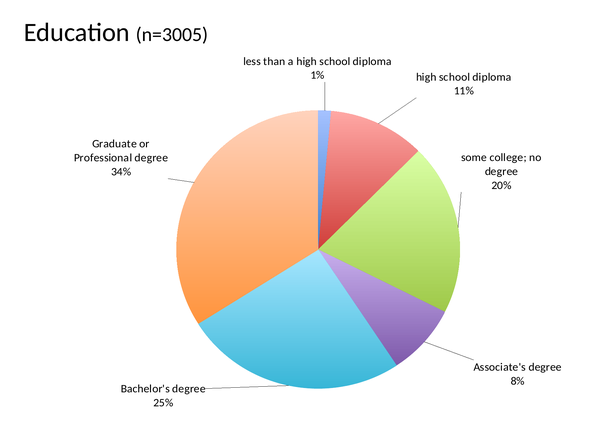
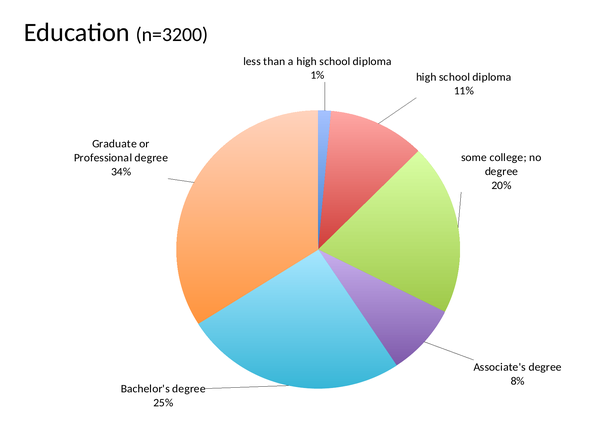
n=3005: n=3005 -> n=3200 (172, 35)
